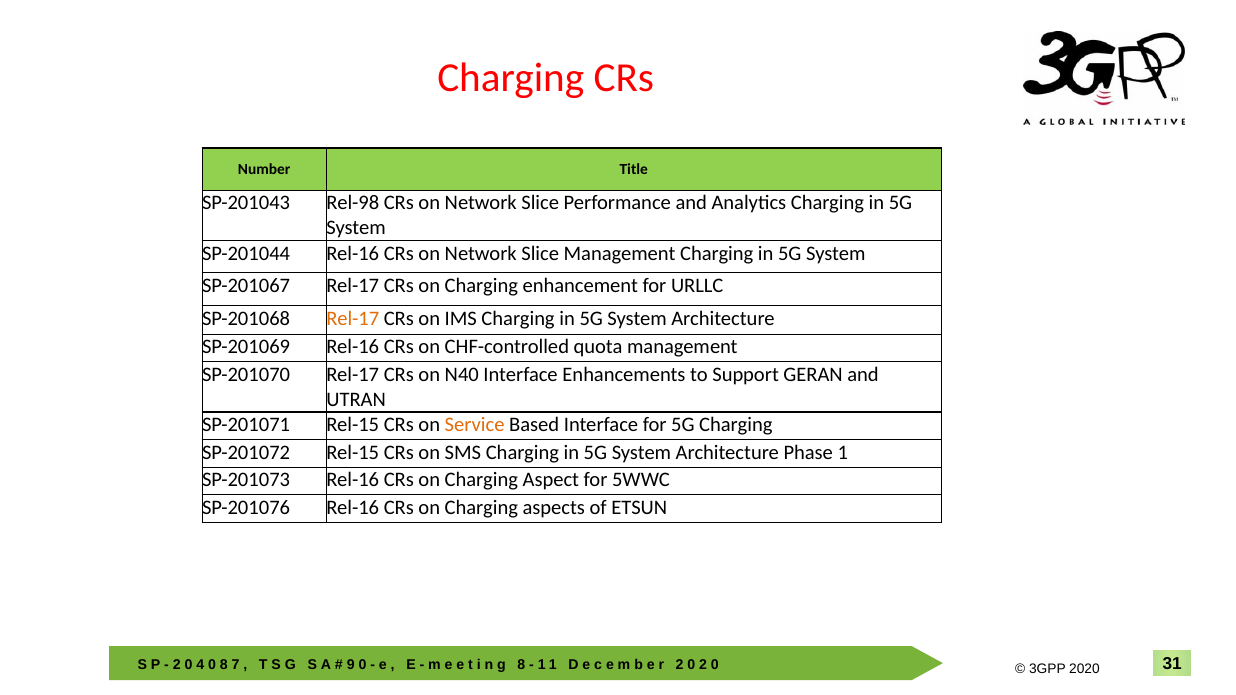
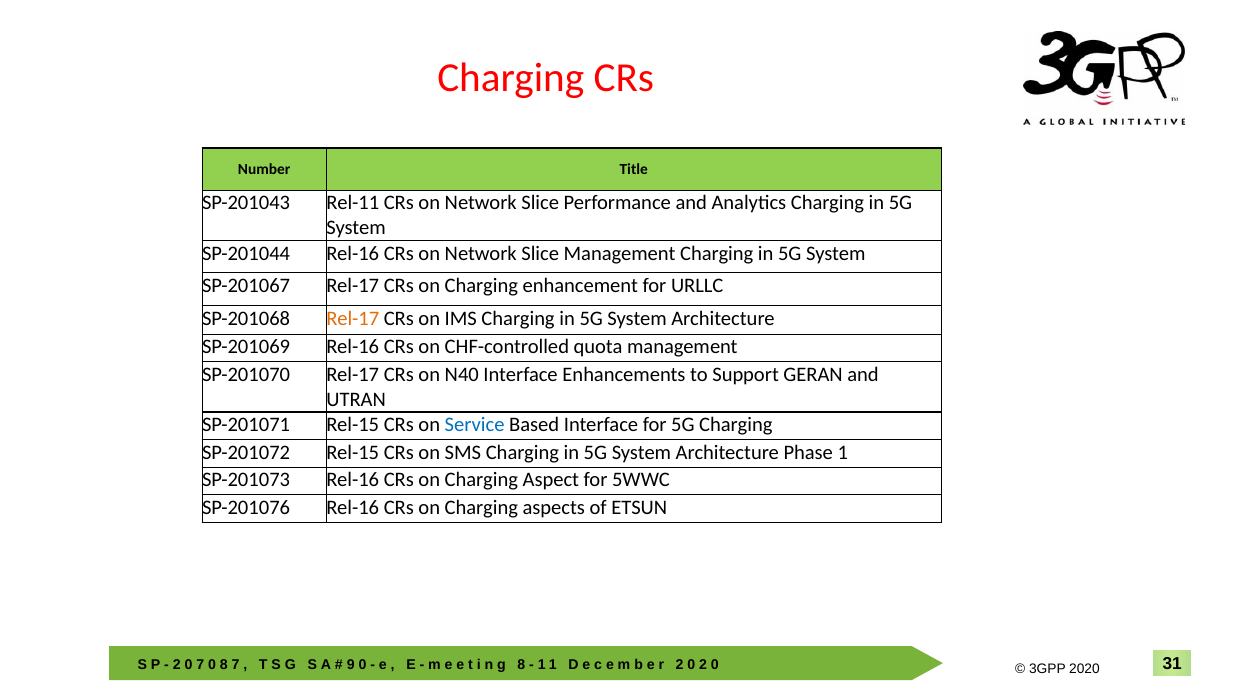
Rel-98: Rel-98 -> Rel-11 (353, 203)
Service colour: orange -> blue (475, 425)
4: 4 -> 7 (200, 665)
